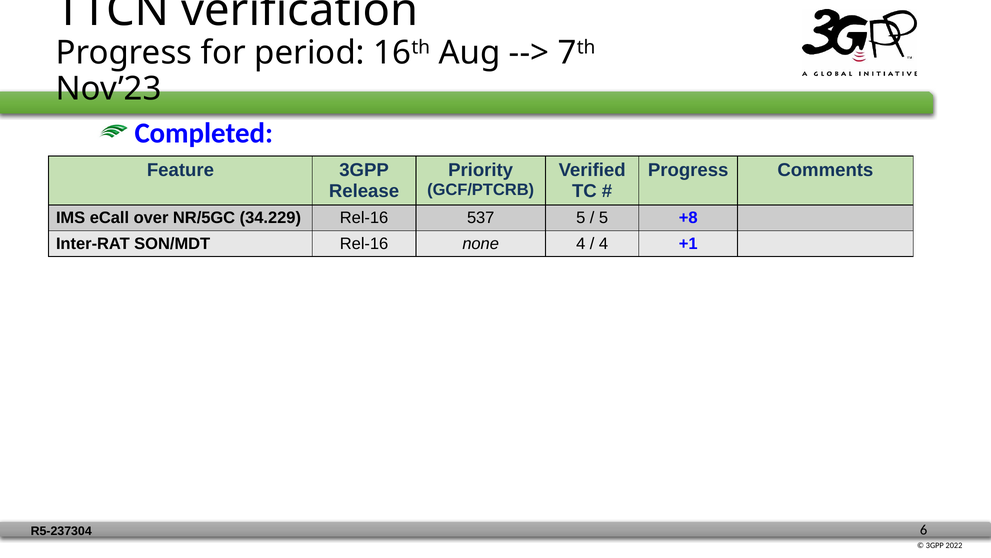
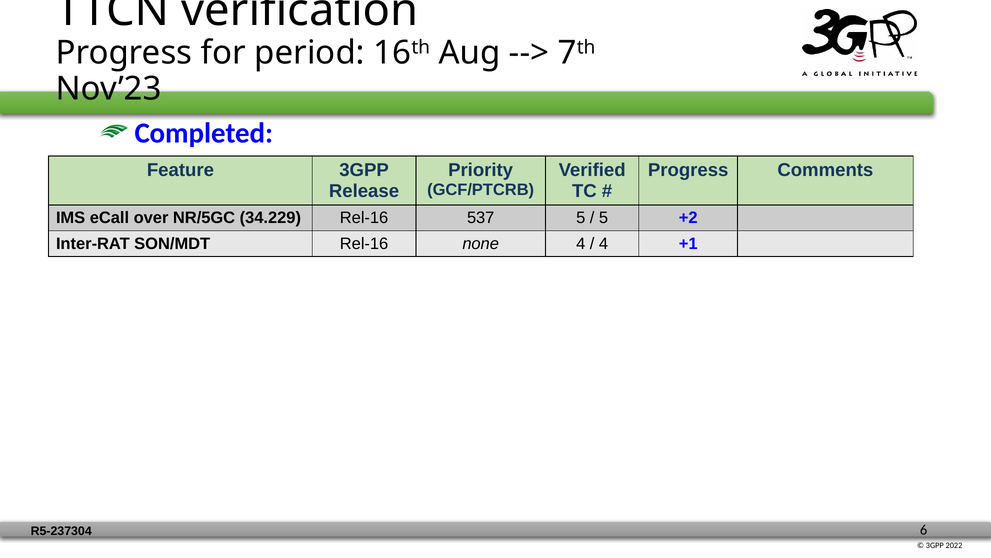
+8: +8 -> +2 (688, 218)
